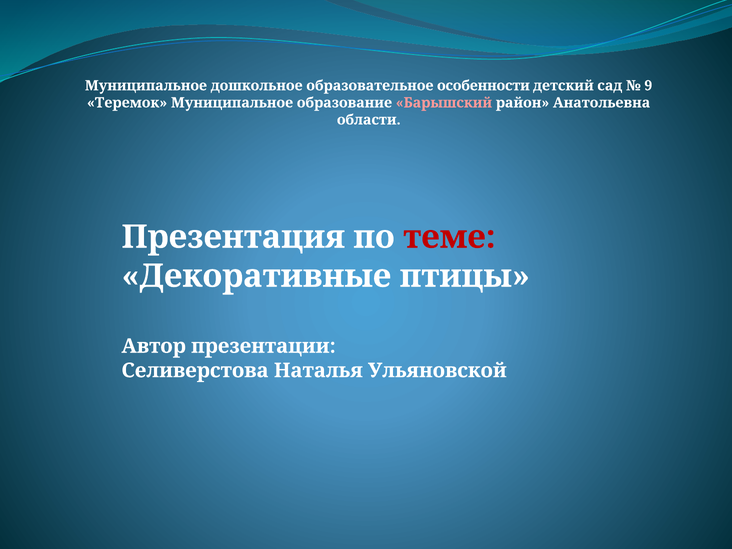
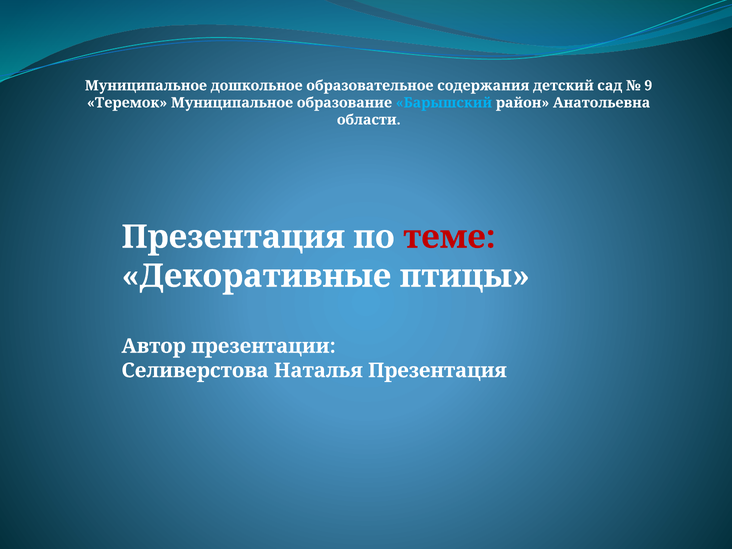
особенности: особенности -> содержания (483, 86)
Барышский colour: pink -> light blue (444, 103)
Наталья Ульяновской: Ульяновской -> Презентация (437, 371)
